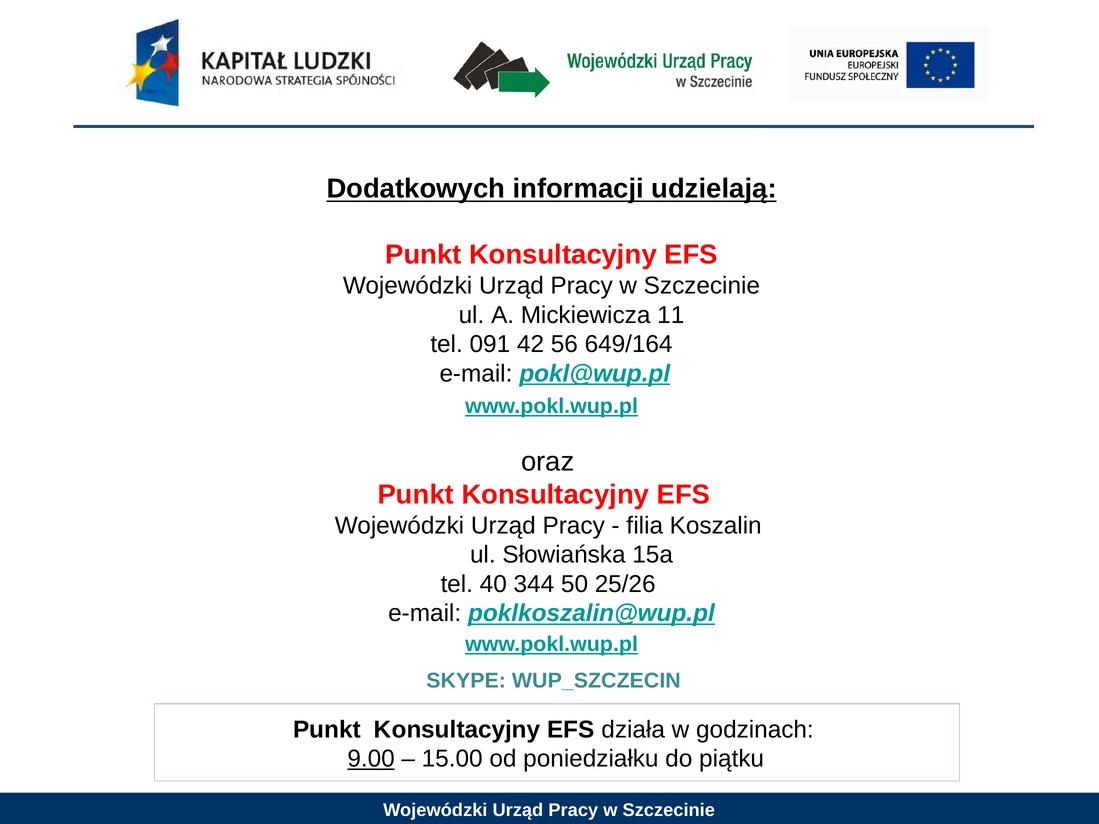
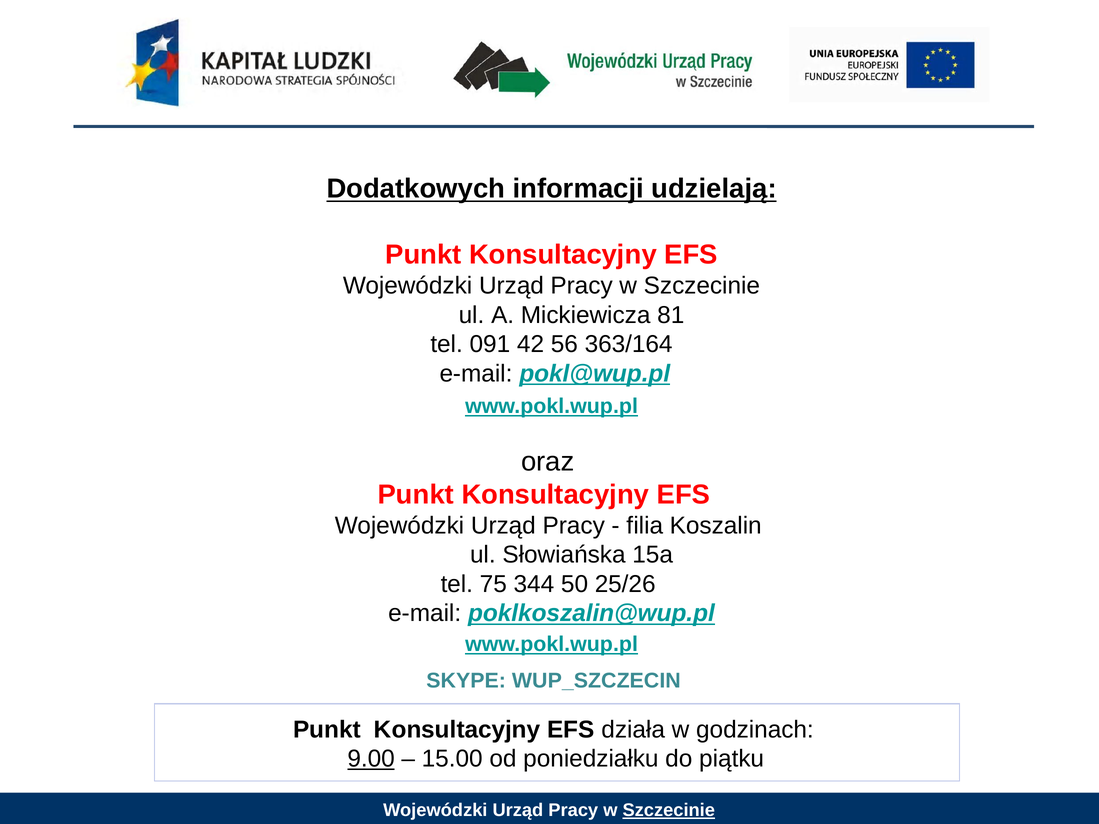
11: 11 -> 81 (671, 315)
649/164: 649/164 -> 363/164 (629, 344)
40: 40 -> 75 (493, 584)
Szczecinie underline: none -> present (669, 811)
